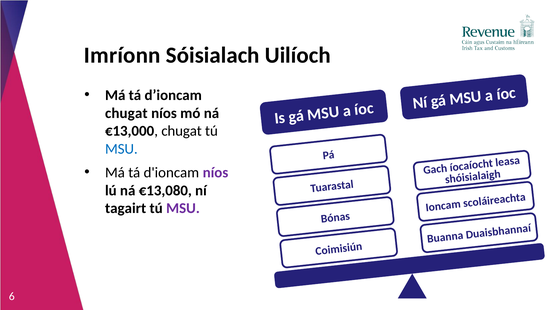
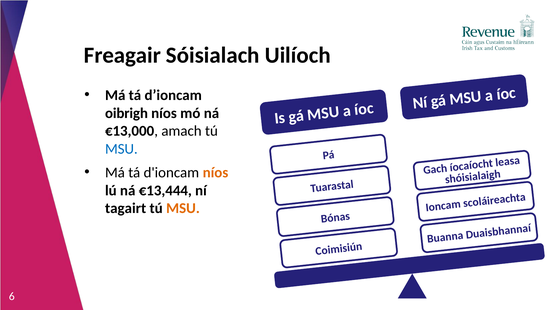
Imríonn: Imríonn -> Freagair (122, 55)
chugat: chugat -> oibrigh (126, 113)
€13,000 chugat: chugat -> amach (181, 131)
níos colour: purple -> orange (215, 172)
€13,080: €13,080 -> €13,444 (165, 190)
MSU colour: purple -> orange (183, 208)
